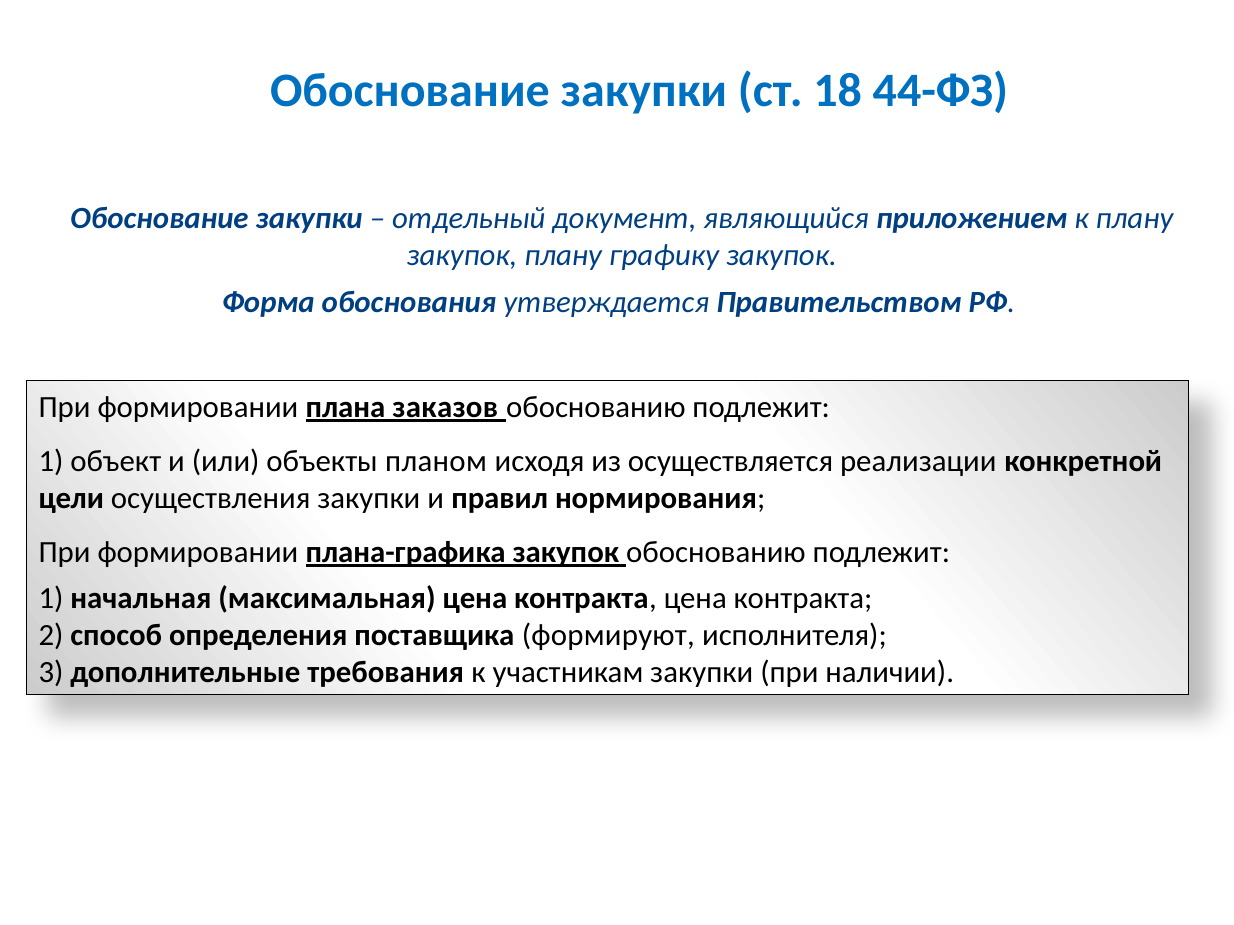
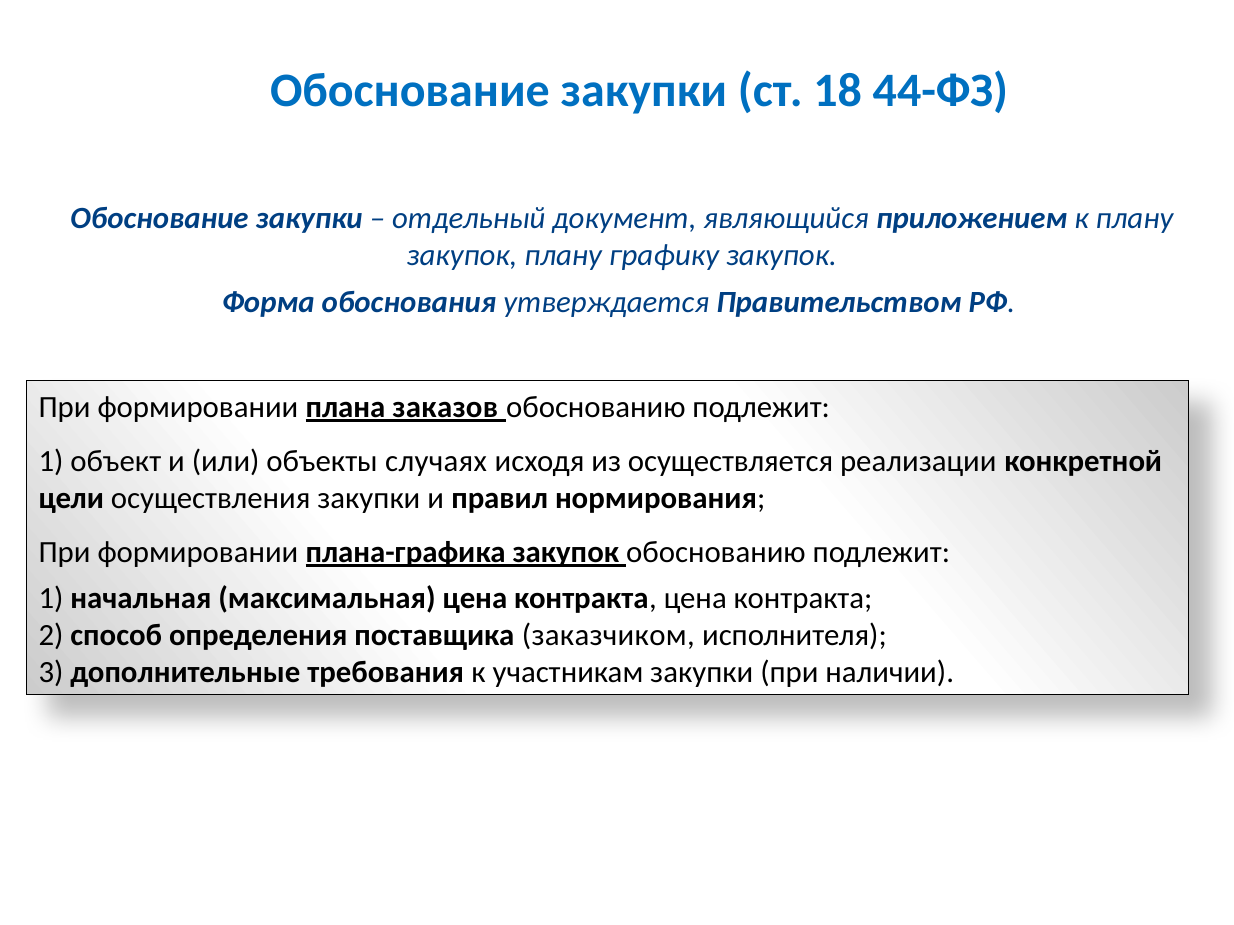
планом: планом -> случаях (436, 462)
формируют: формируют -> заказчиком (608, 635)
